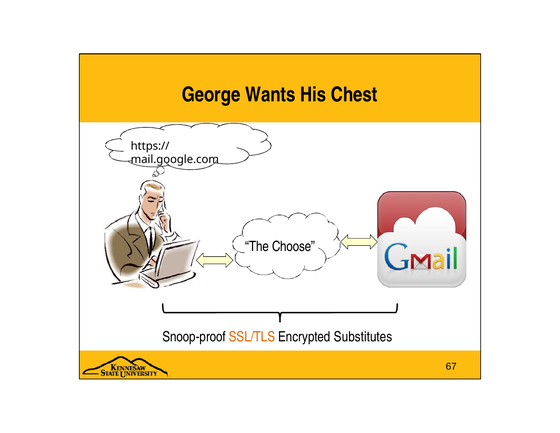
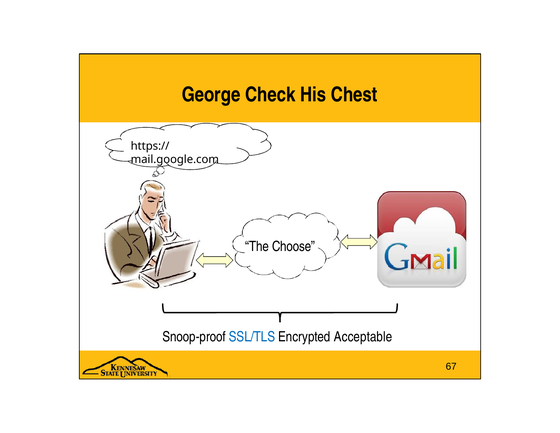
Wants: Wants -> Check (270, 95)
SSL/TLS colour: orange -> blue (252, 337)
Substitutes: Substitutes -> Acceptable (363, 337)
